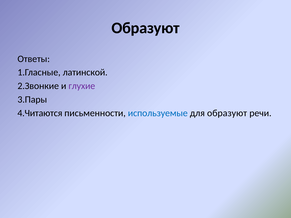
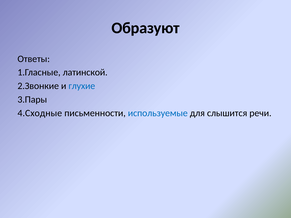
глухие colour: purple -> blue (82, 86)
4.Читаются: 4.Читаются -> 4.Сходные (40, 113)
для образуют: образуют -> слышится (227, 113)
